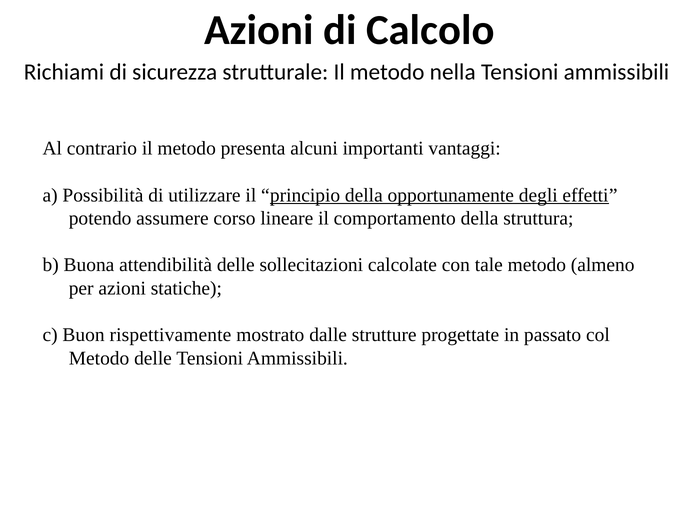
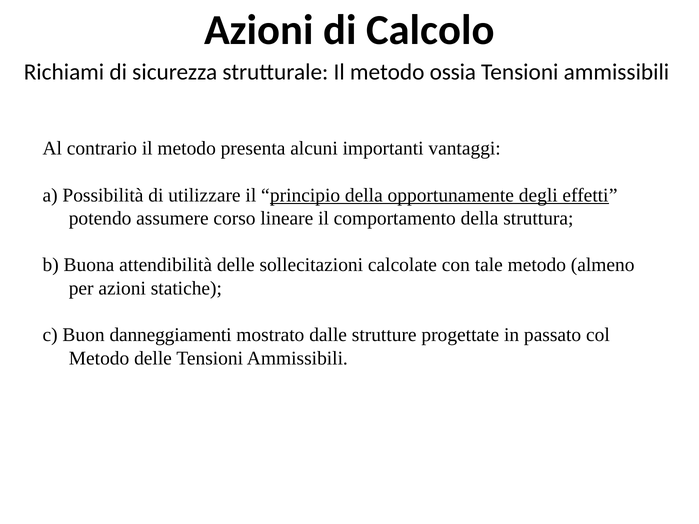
nella: nella -> ossia (453, 72)
rispettivamente: rispettivamente -> danneggiamenti (171, 335)
